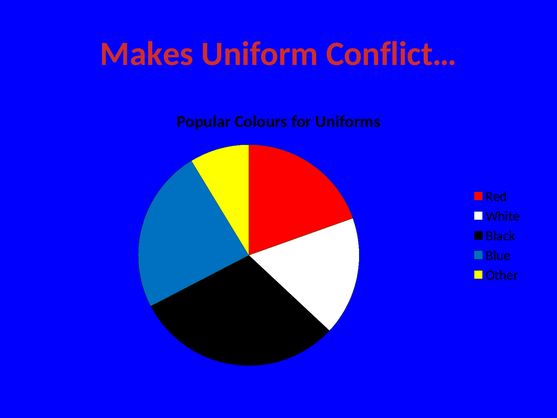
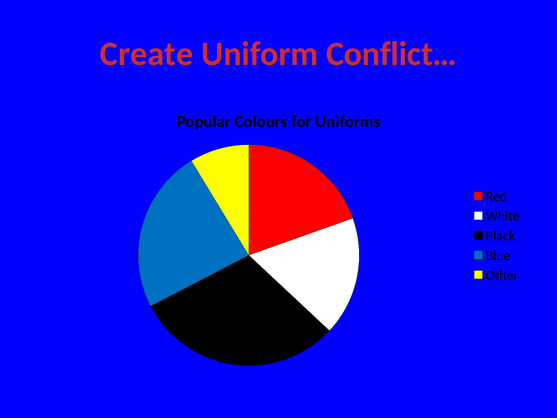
Makes: Makes -> Create (147, 54)
